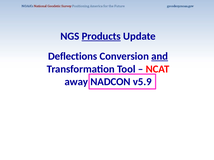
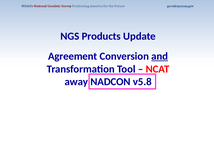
Products underline: present -> none (101, 36)
Deflections: Deflections -> Agreement (73, 56)
v5.9: v5.9 -> v5.8 (142, 82)
